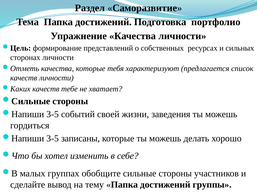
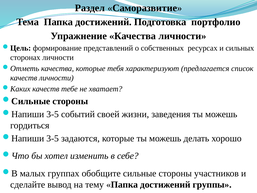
записаны: записаны -> задаются (80, 138)
